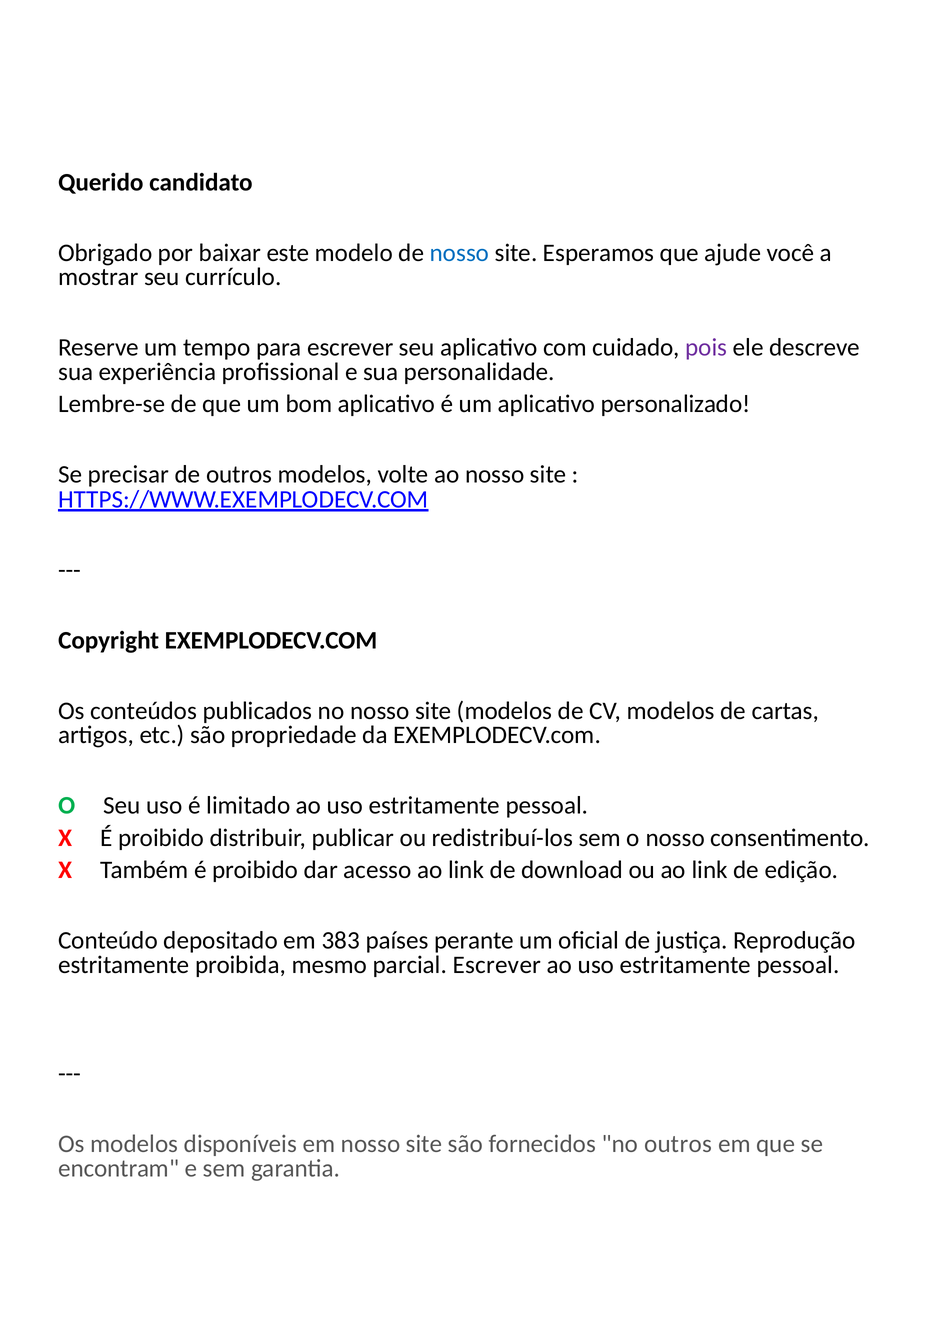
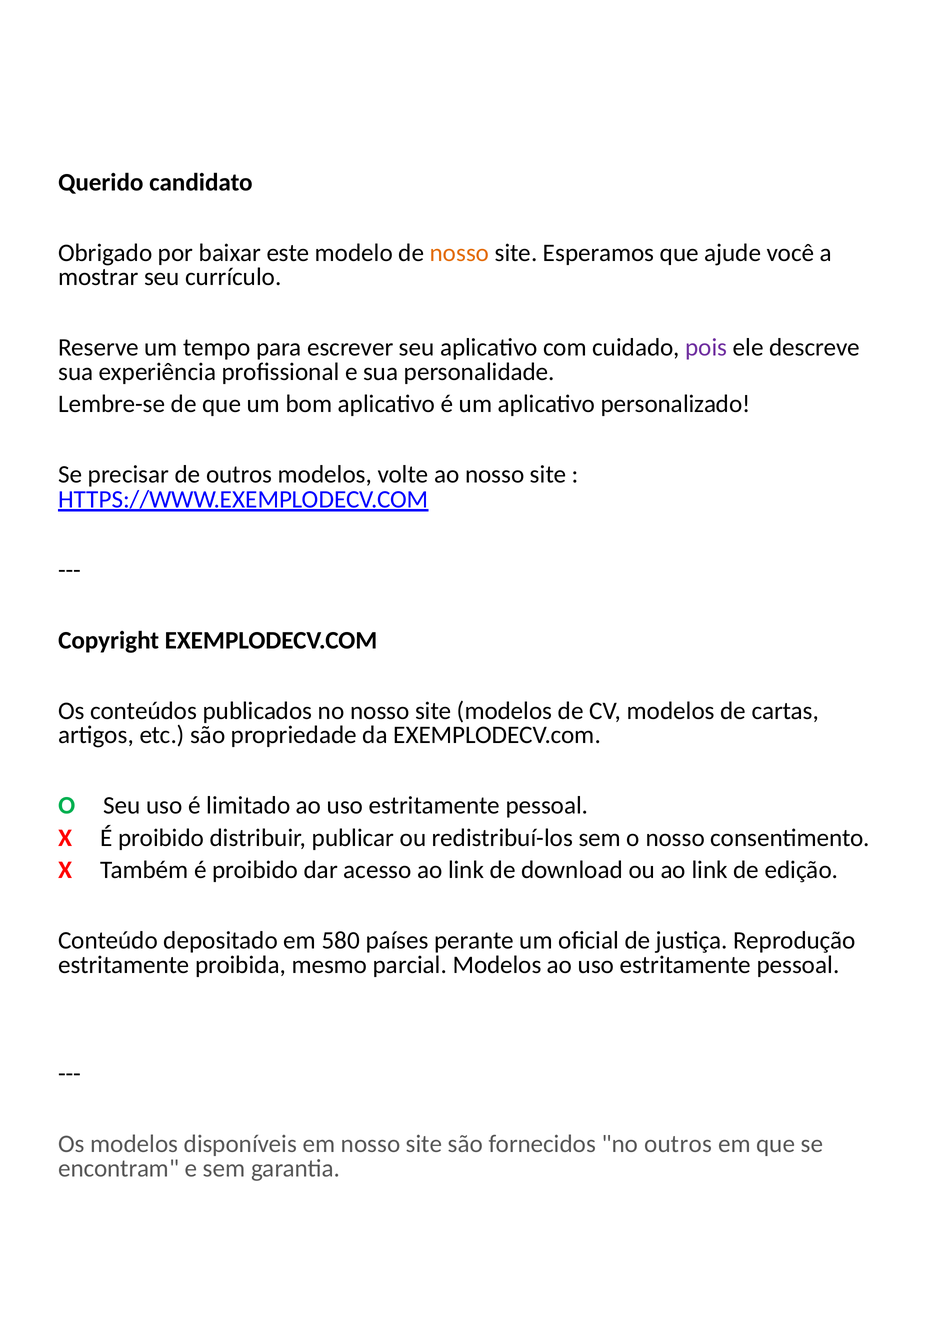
nosso colour: blue -> orange (460, 253)
383: 383 -> 580 (341, 940)
parcial Escrever: Escrever -> Modelos (497, 965)
